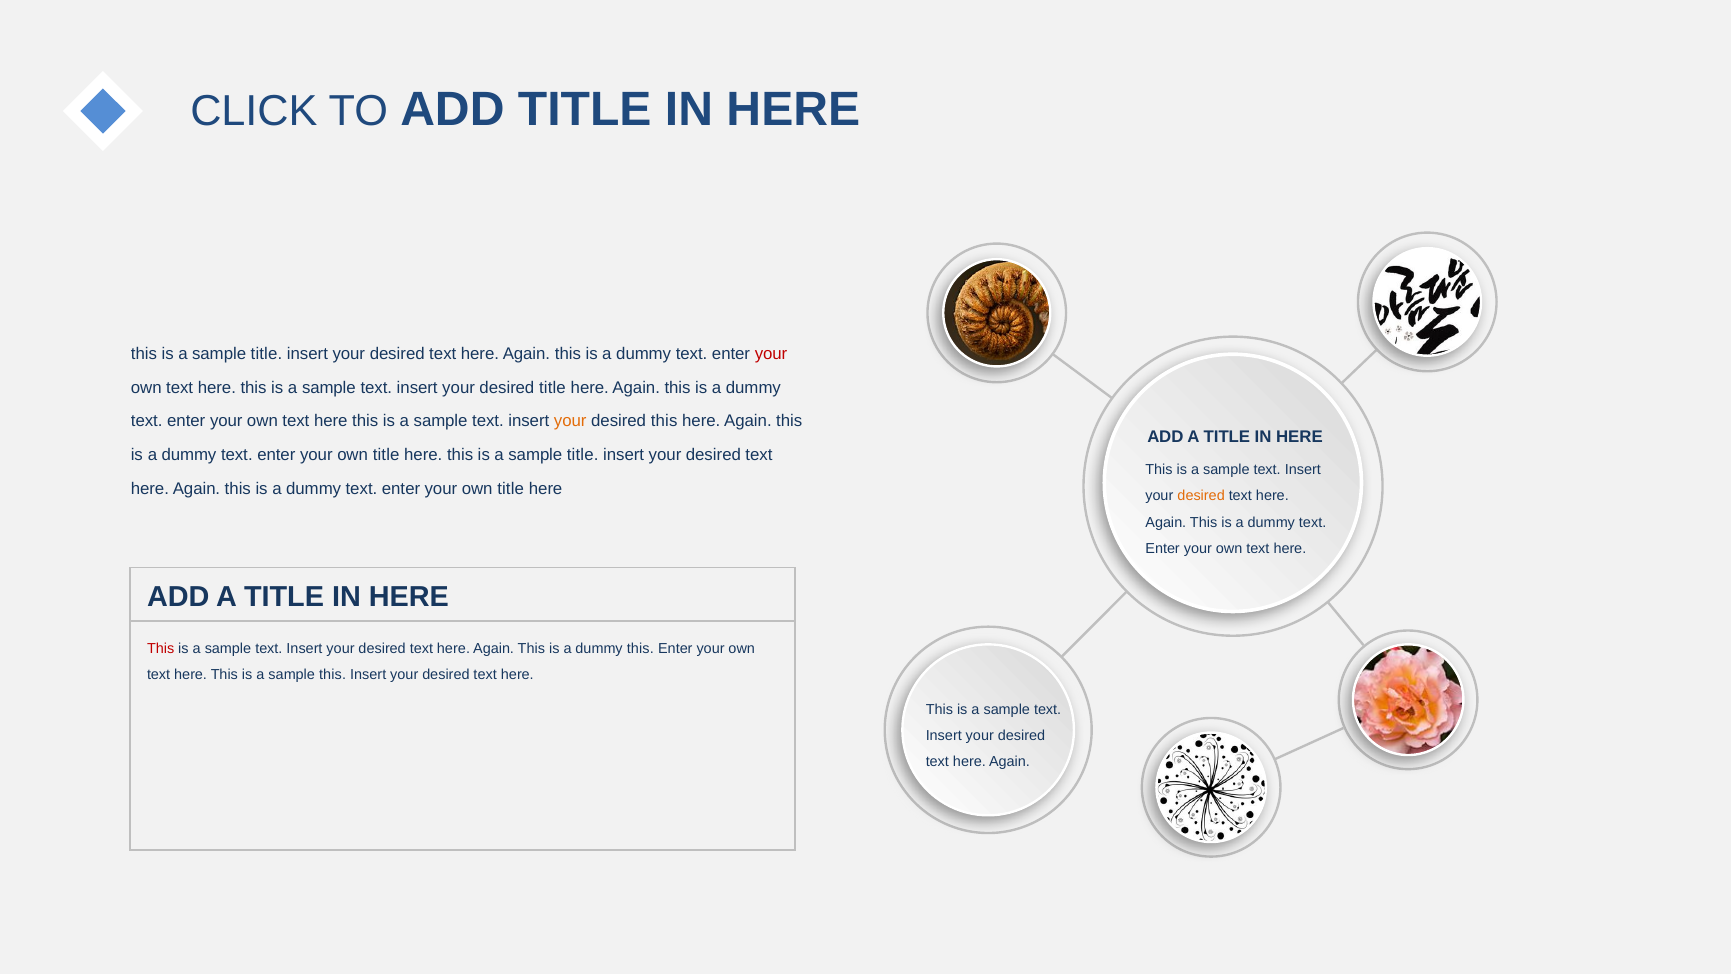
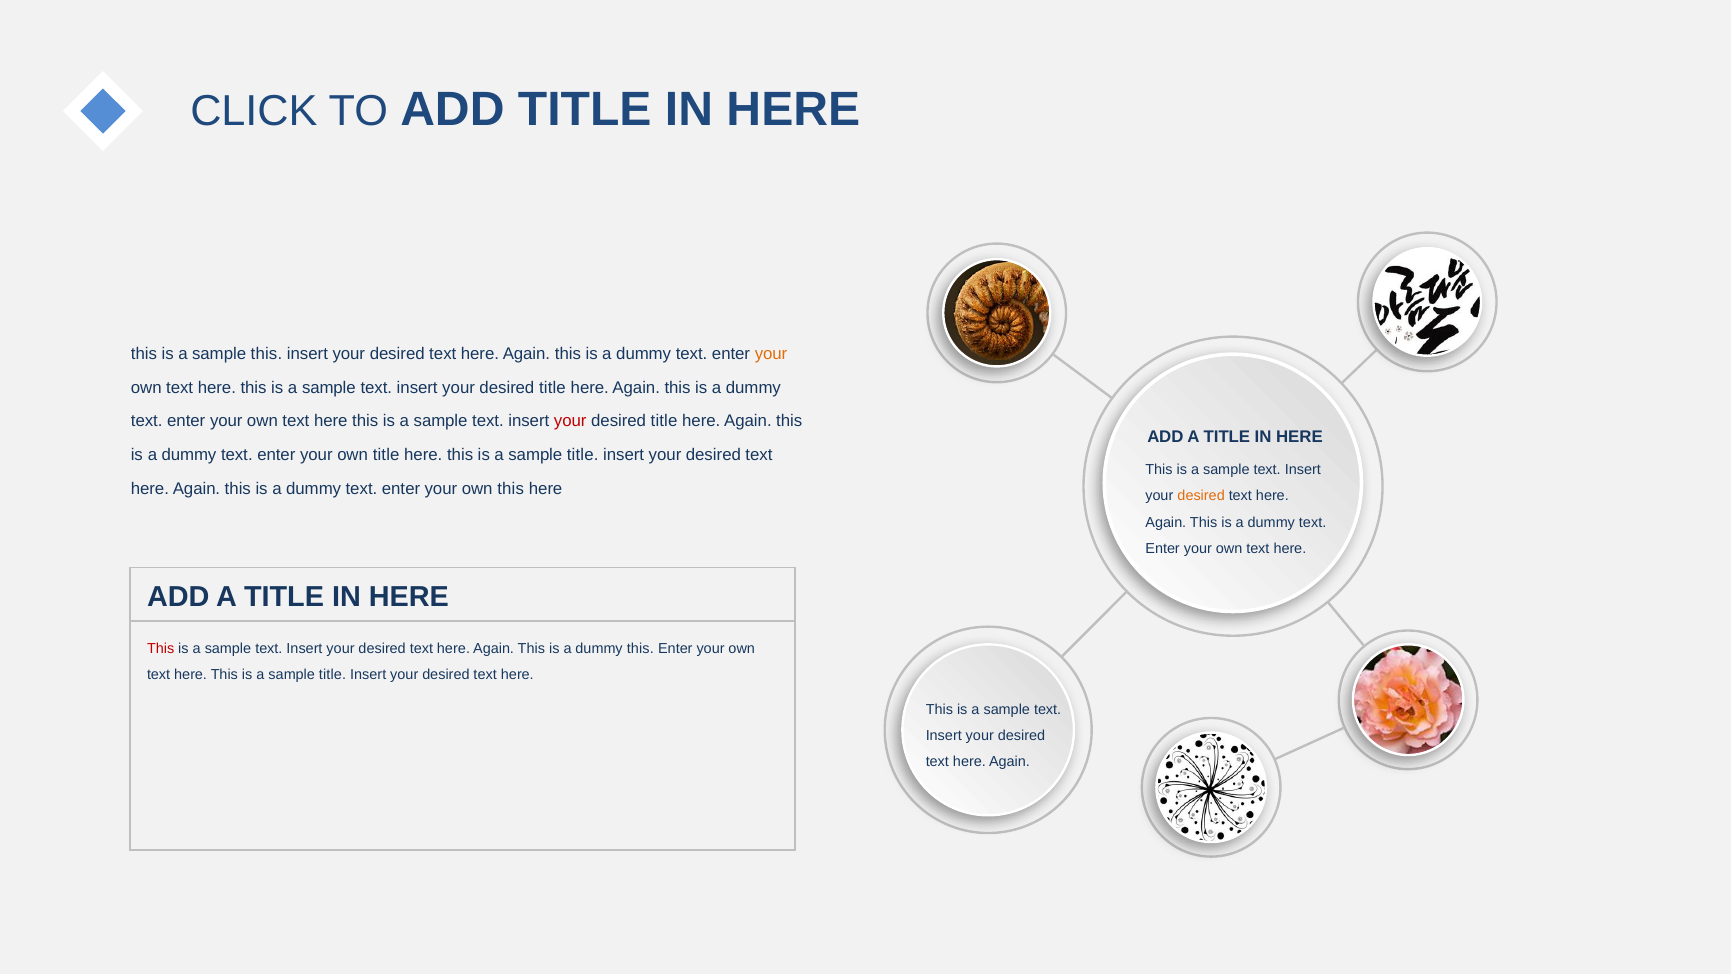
title: title -> this (266, 354)
your colour: red -> orange (771, 354)
your colour: orange -> red (570, 421)
this: this -> title (664, 421)
title: title -> this (511, 489)
this: this -> title (333, 675)
